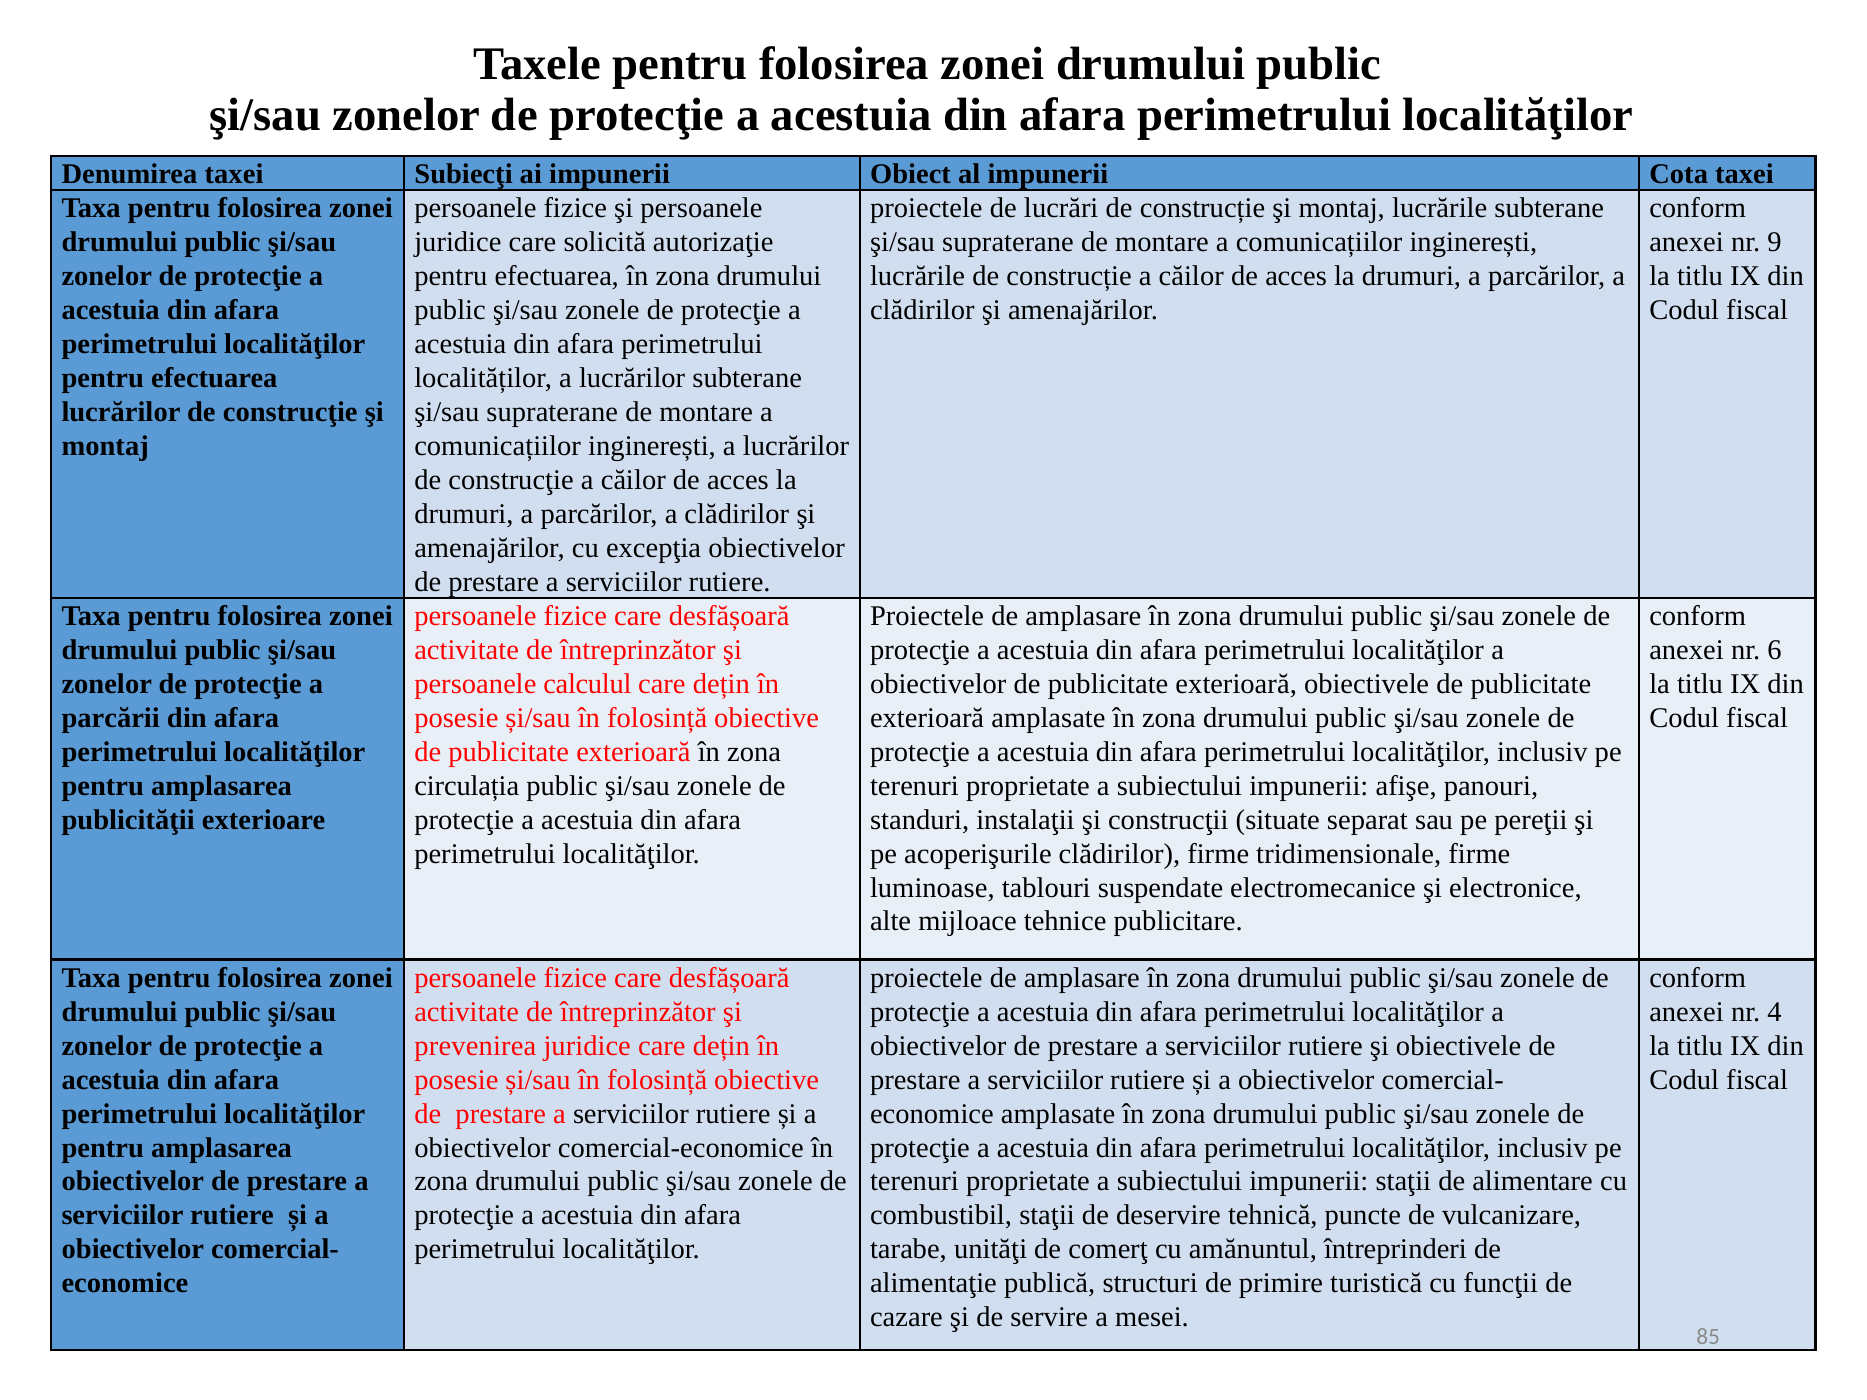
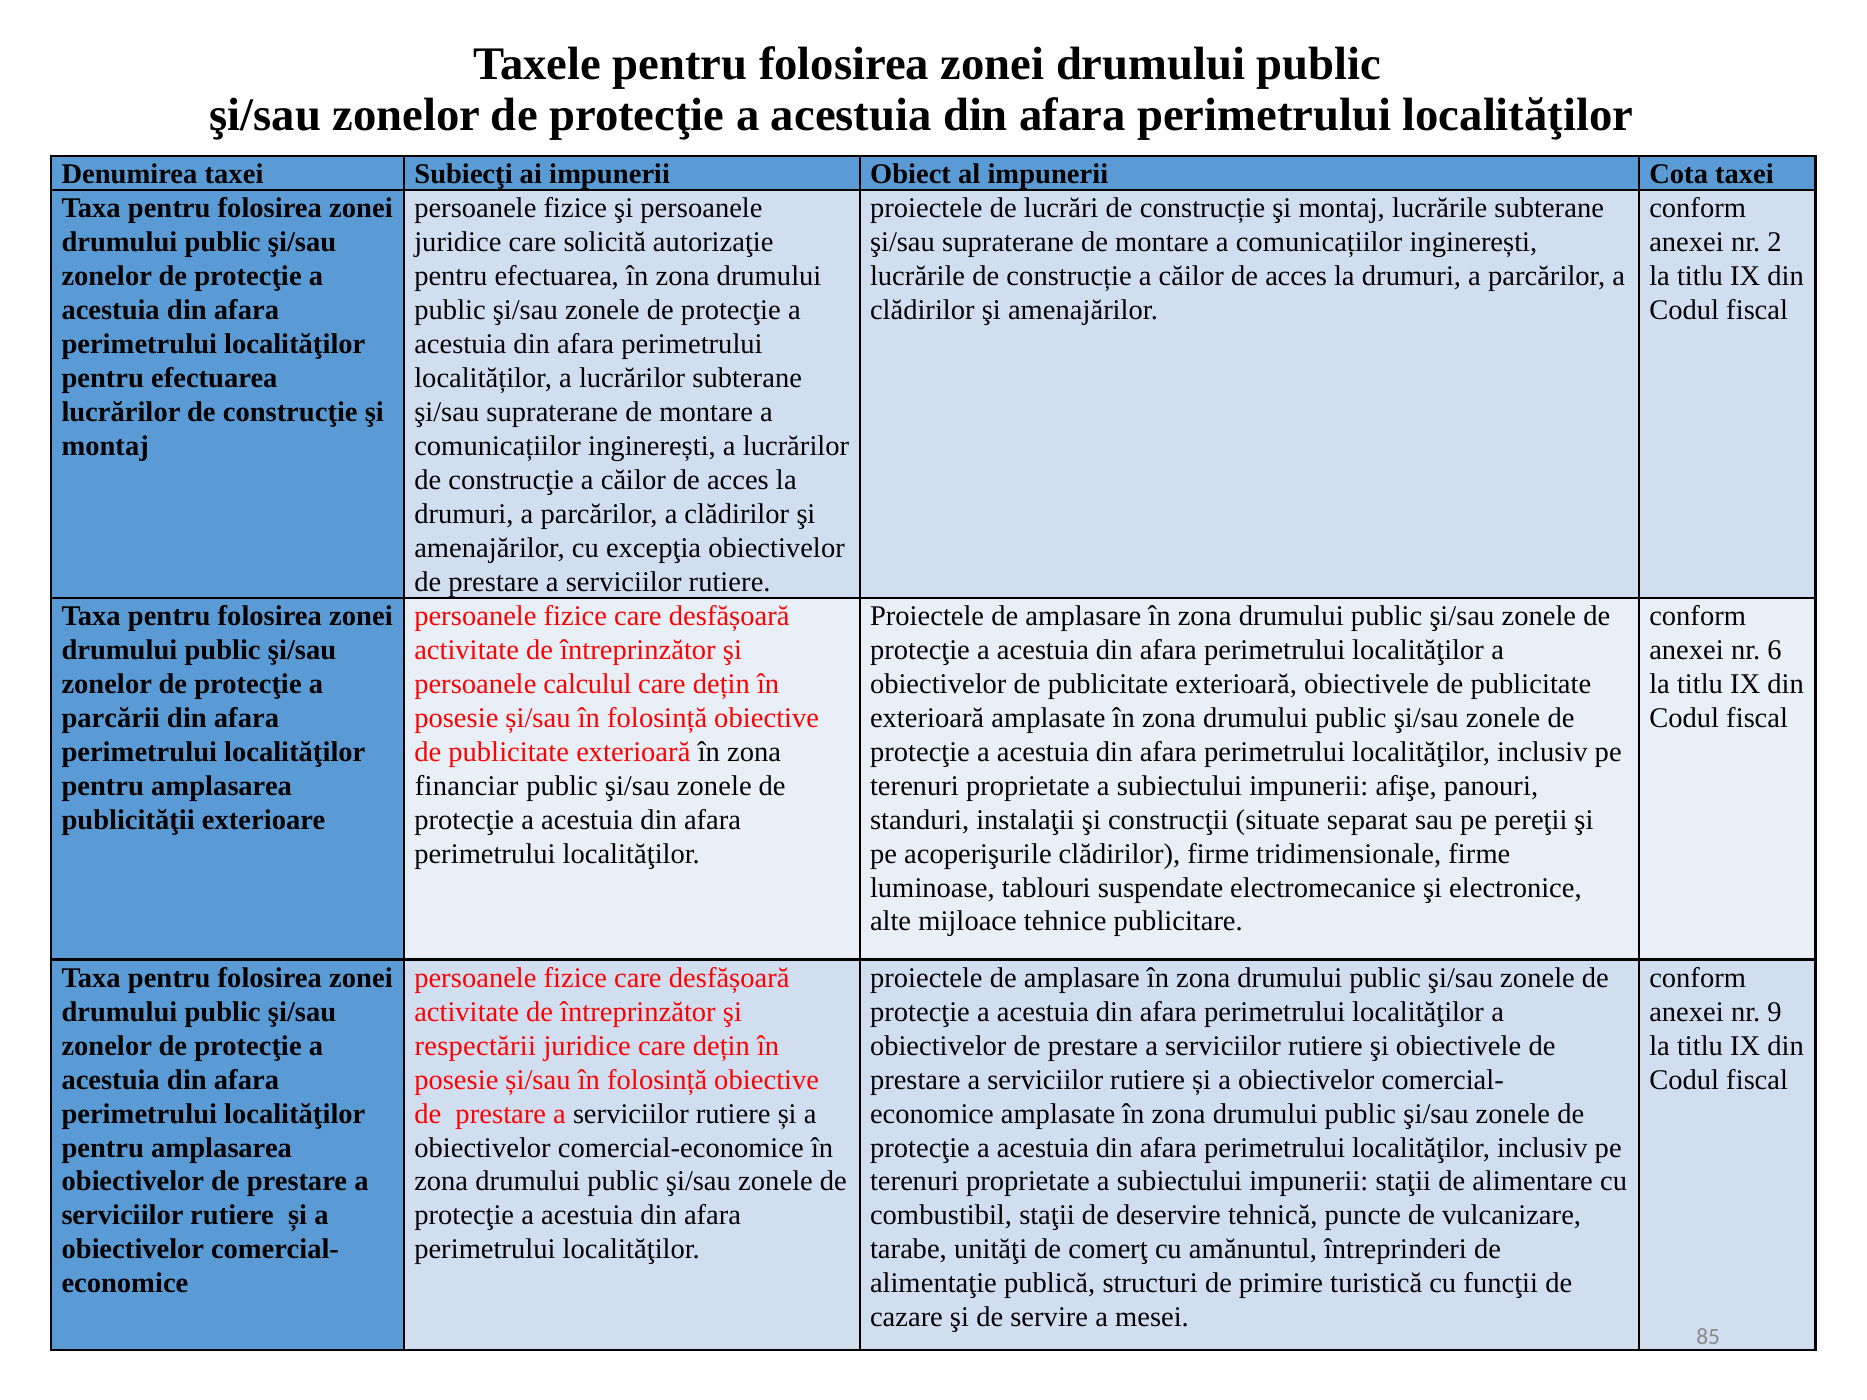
9: 9 -> 2 (1775, 242)
circulația: circulația -> financiar (467, 786)
4: 4 -> 9 (1775, 1012)
prevenirea: prevenirea -> respectării (475, 1046)
